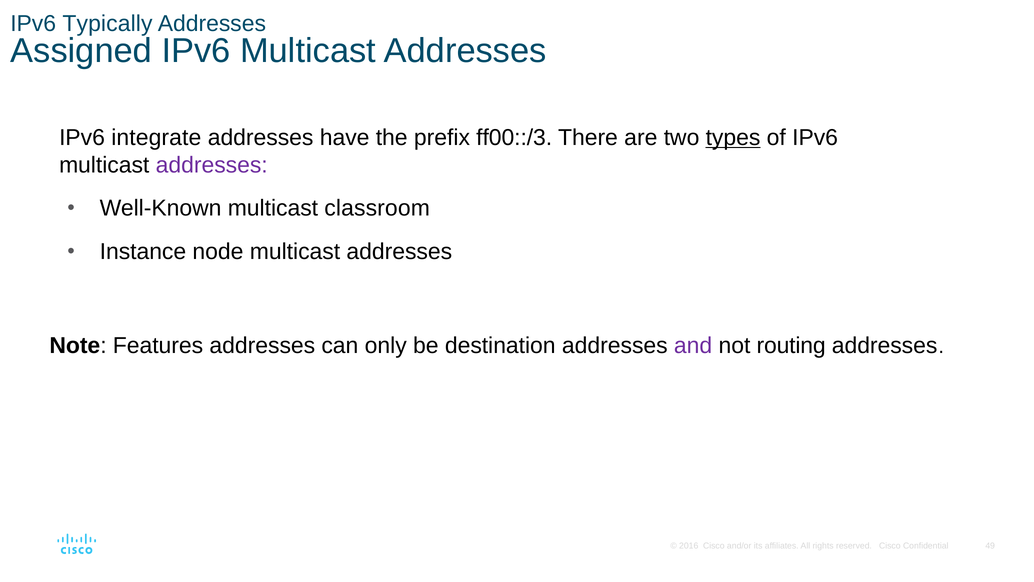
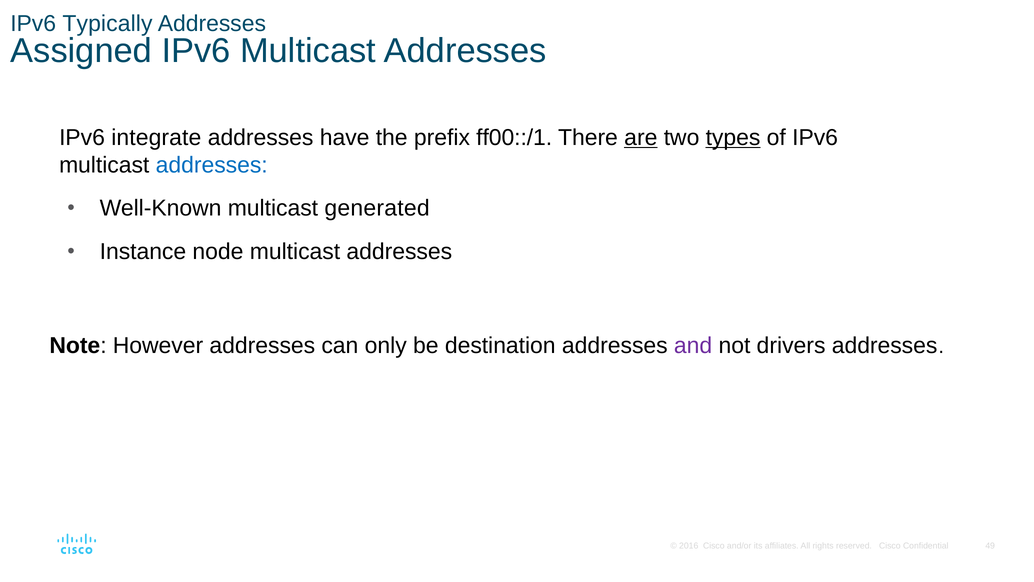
ff00::/3: ff00::/3 -> ff00::/1 (514, 138)
are underline: none -> present (641, 138)
addresses colour: purple -> blue (212, 165)
classroom: classroom -> generated (377, 208)
Features: Features -> However (158, 346)
routing: routing -> drivers (791, 346)
